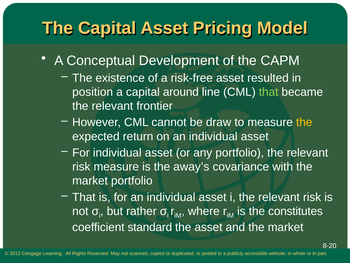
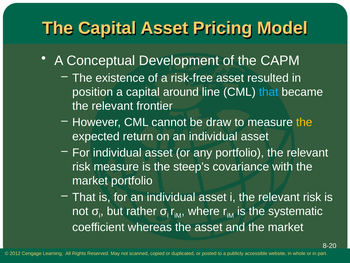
that colour: light green -> light blue (269, 92)
away’s: away’s -> steep’s (191, 166)
constitutes: constitutes -> systematic (295, 211)
standard: standard -> whereas (150, 227)
